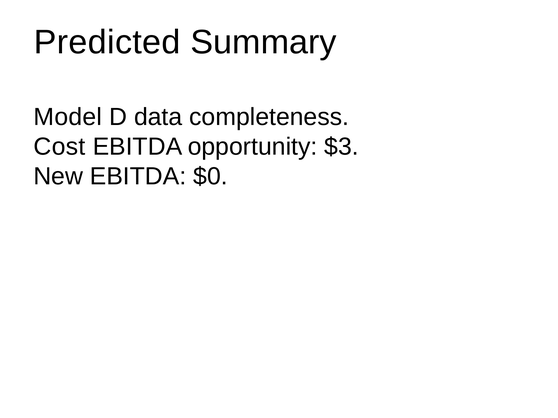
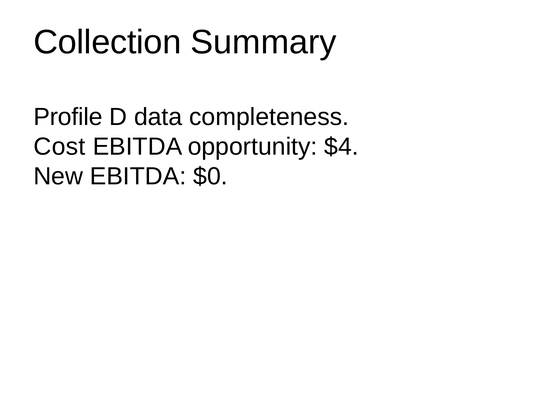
Predicted: Predicted -> Collection (107, 42)
Model: Model -> Profile (68, 117)
$3: $3 -> $4 (341, 147)
